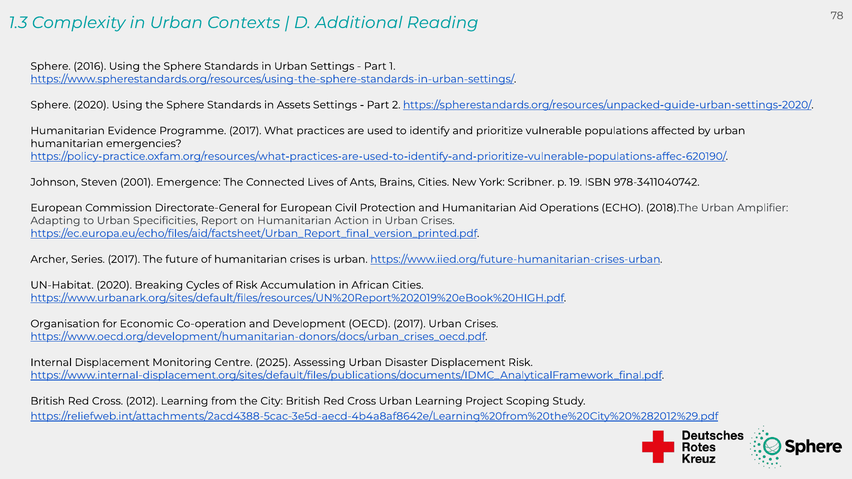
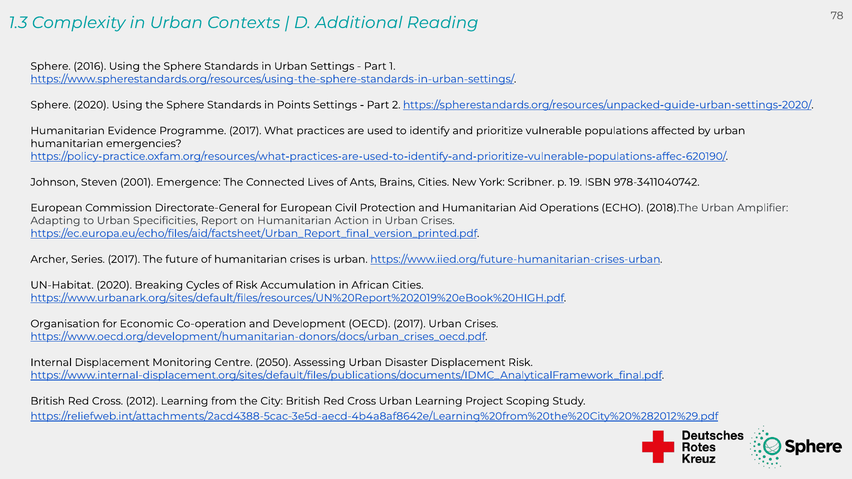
Assets: Assets -> Points (294, 105)
2025: 2025 -> 2050 (273, 363)
